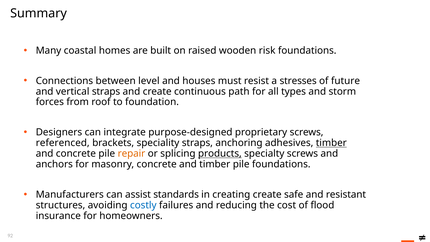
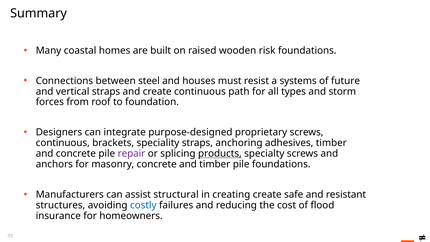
level: level -> steel (149, 81)
stresses: stresses -> systems (298, 81)
referenced: referenced -> continuous (63, 143)
timber underline: present -> none (331, 143)
repair colour: orange -> purple (131, 154)
standards: standards -> structural (176, 194)
